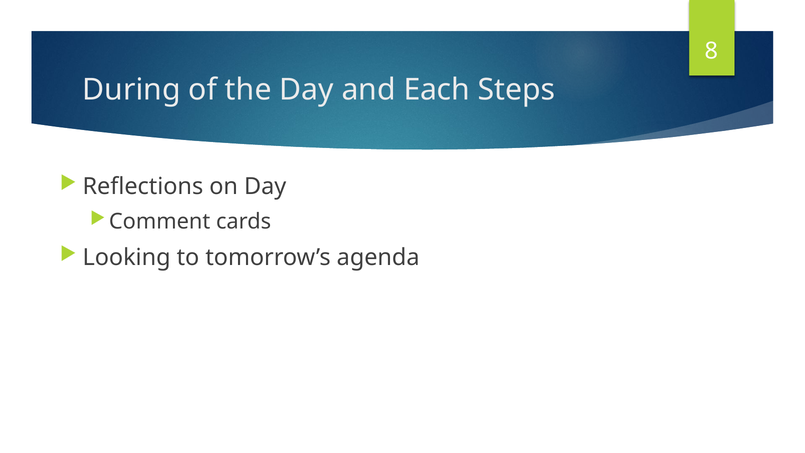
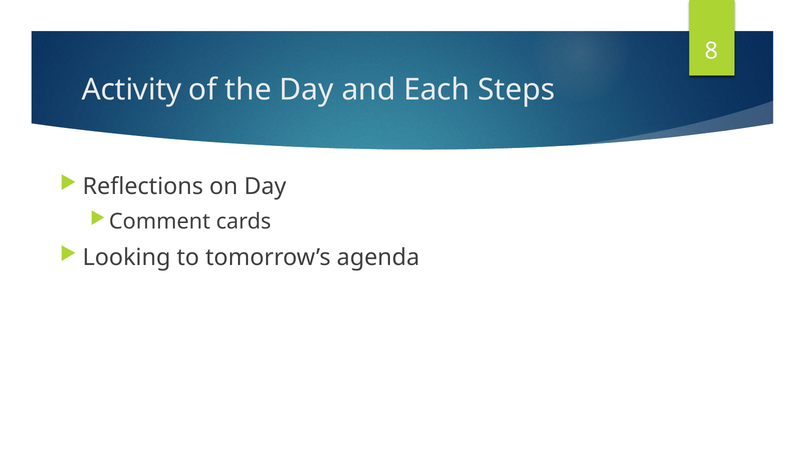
During: During -> Activity (132, 90)
